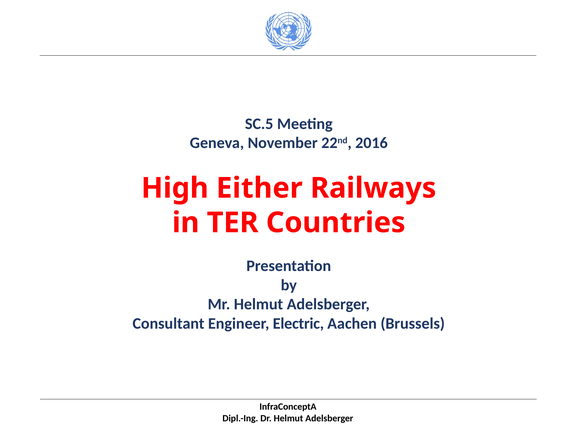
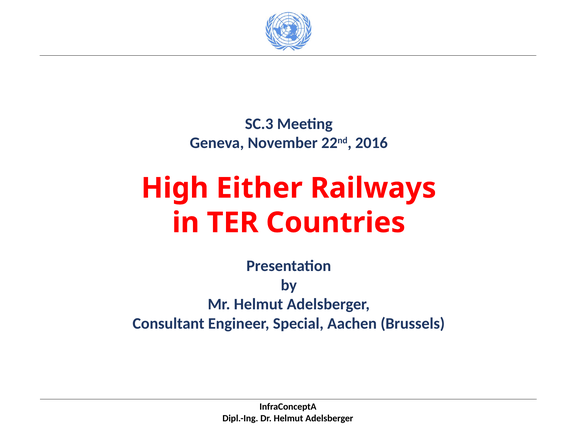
SC.5: SC.5 -> SC.3 (259, 124)
Electric: Electric -> Special (298, 324)
